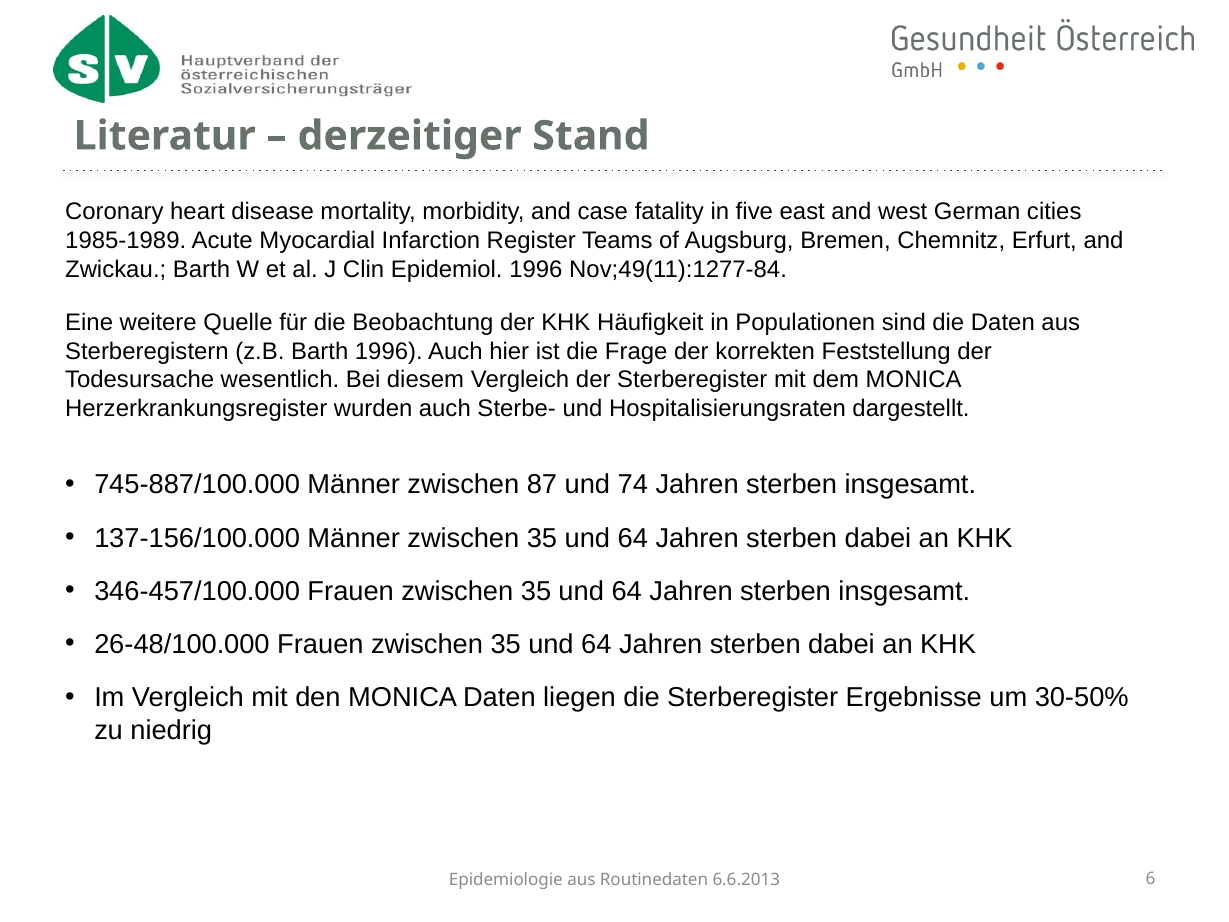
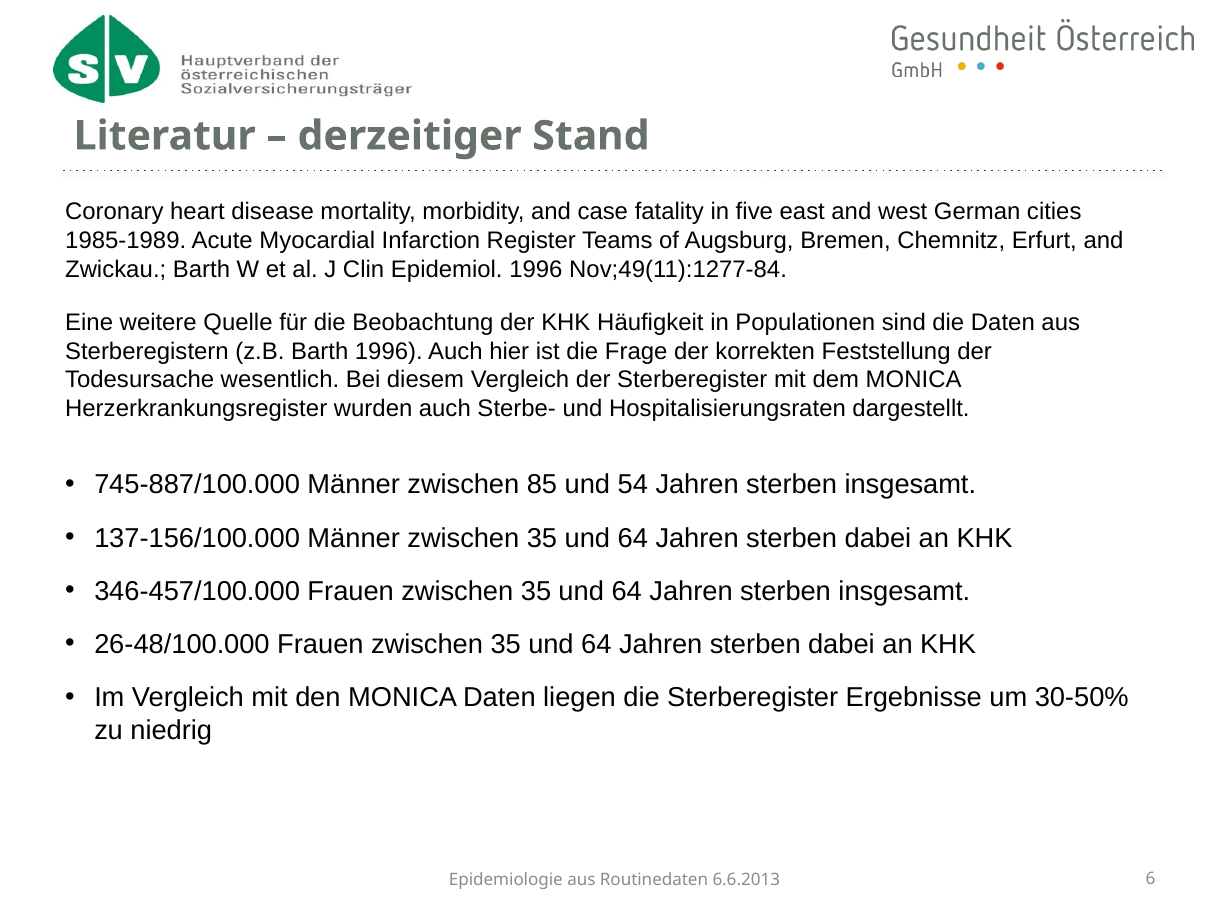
87: 87 -> 85 (542, 485)
74: 74 -> 54 (633, 485)
